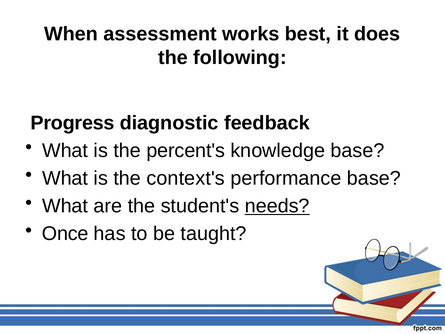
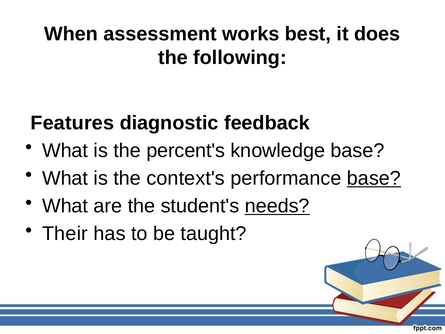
Progress: Progress -> Features (72, 123)
base underline: none -> present (374, 178)
Once: Once -> Their (65, 234)
